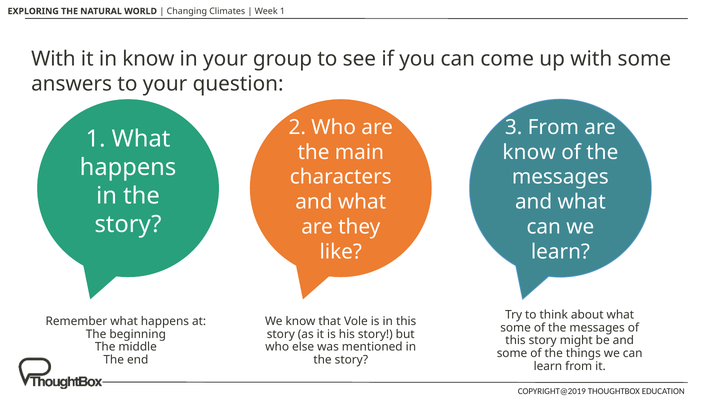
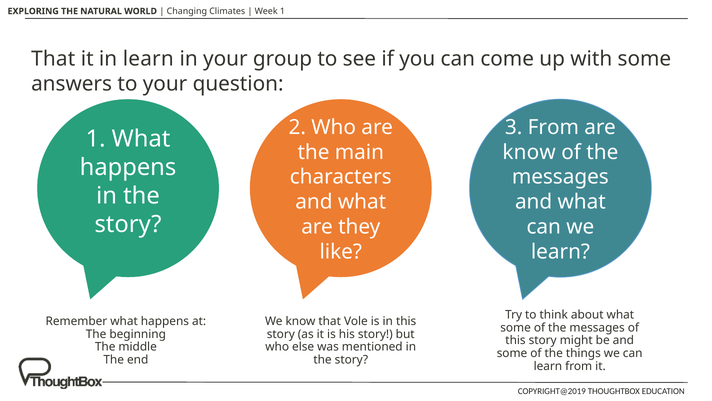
With: With -> That (53, 59)
in know: know -> learn (148, 59)
